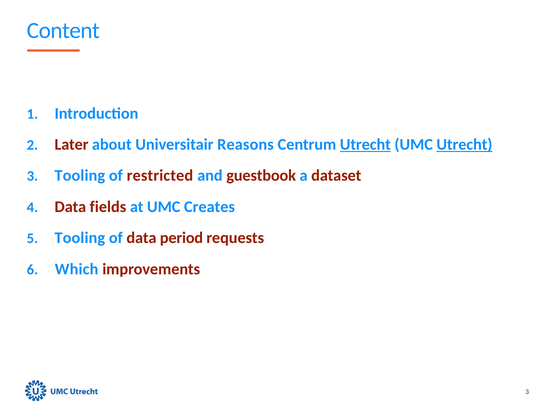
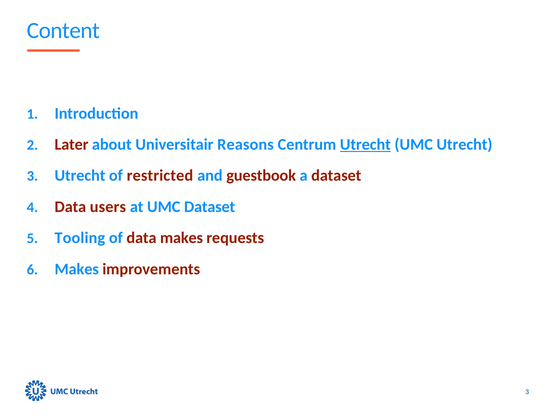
Utrecht underline: present -> none (464, 145)
3 Tooling: Tooling -> Utrecht (80, 176)
fields: fields -> users (108, 207)
UMC Creates: Creates -> Dataset (210, 207)
data period: period -> makes (182, 238)
Which: Which -> Makes (77, 269)
